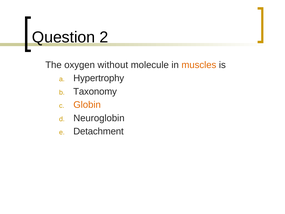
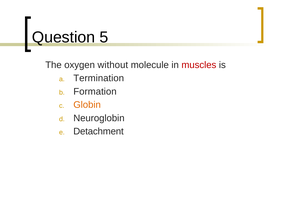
2: 2 -> 5 (104, 37)
muscles colour: orange -> red (199, 65)
Hypertrophy: Hypertrophy -> Termination (99, 78)
Taxonomy: Taxonomy -> Formation (95, 91)
